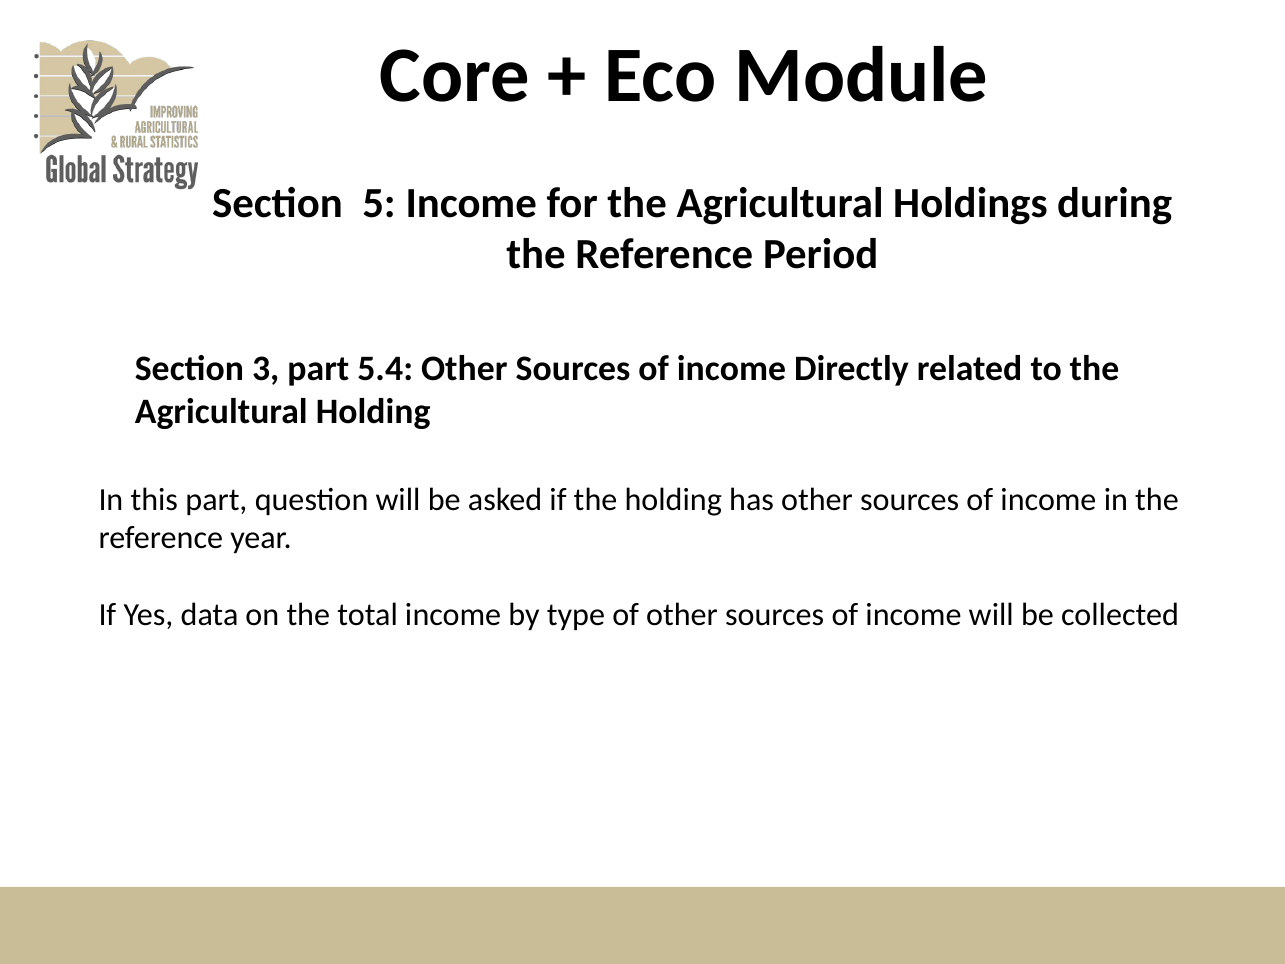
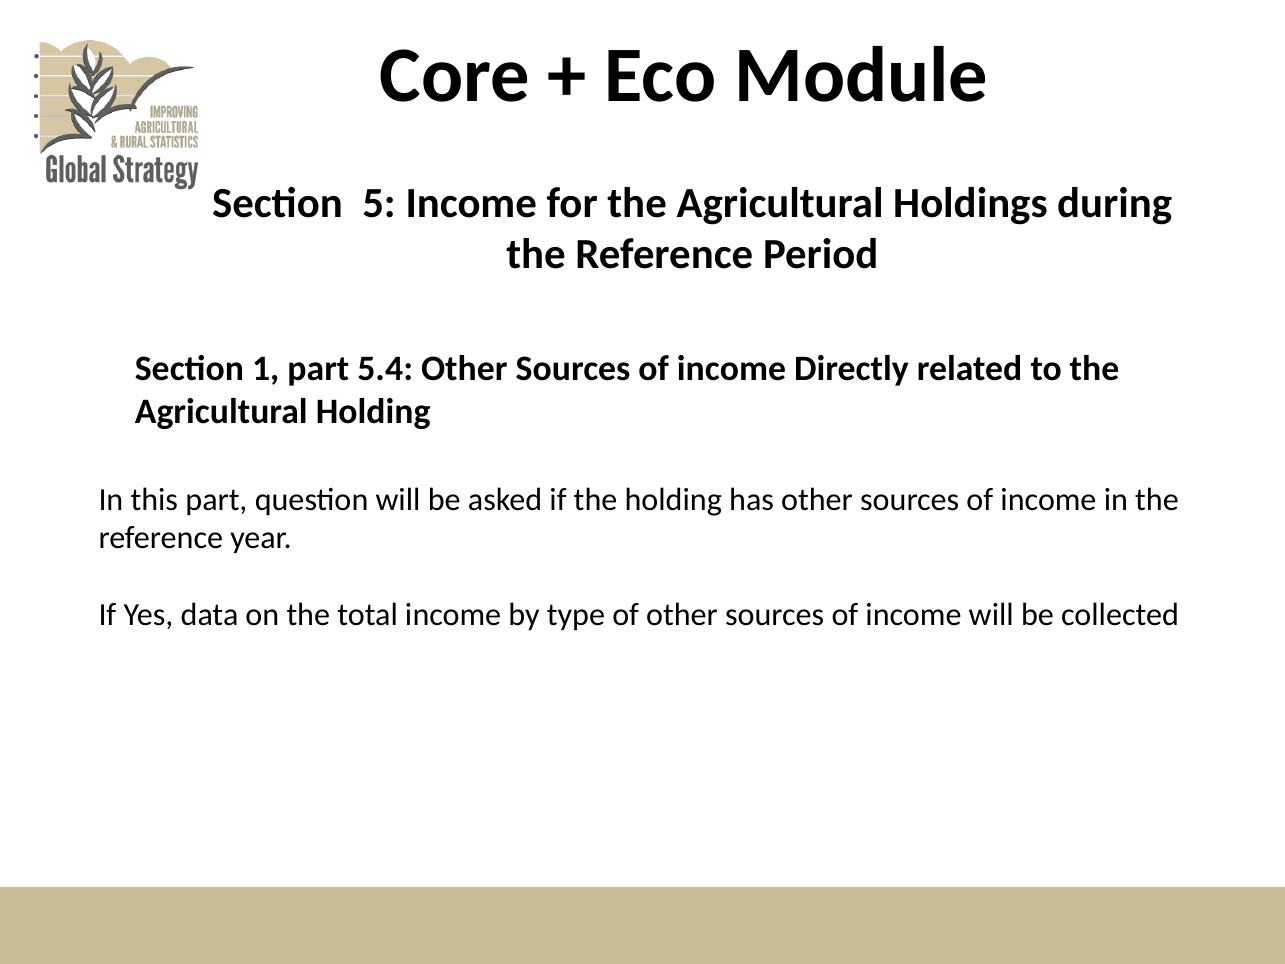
3: 3 -> 1 (266, 368)
